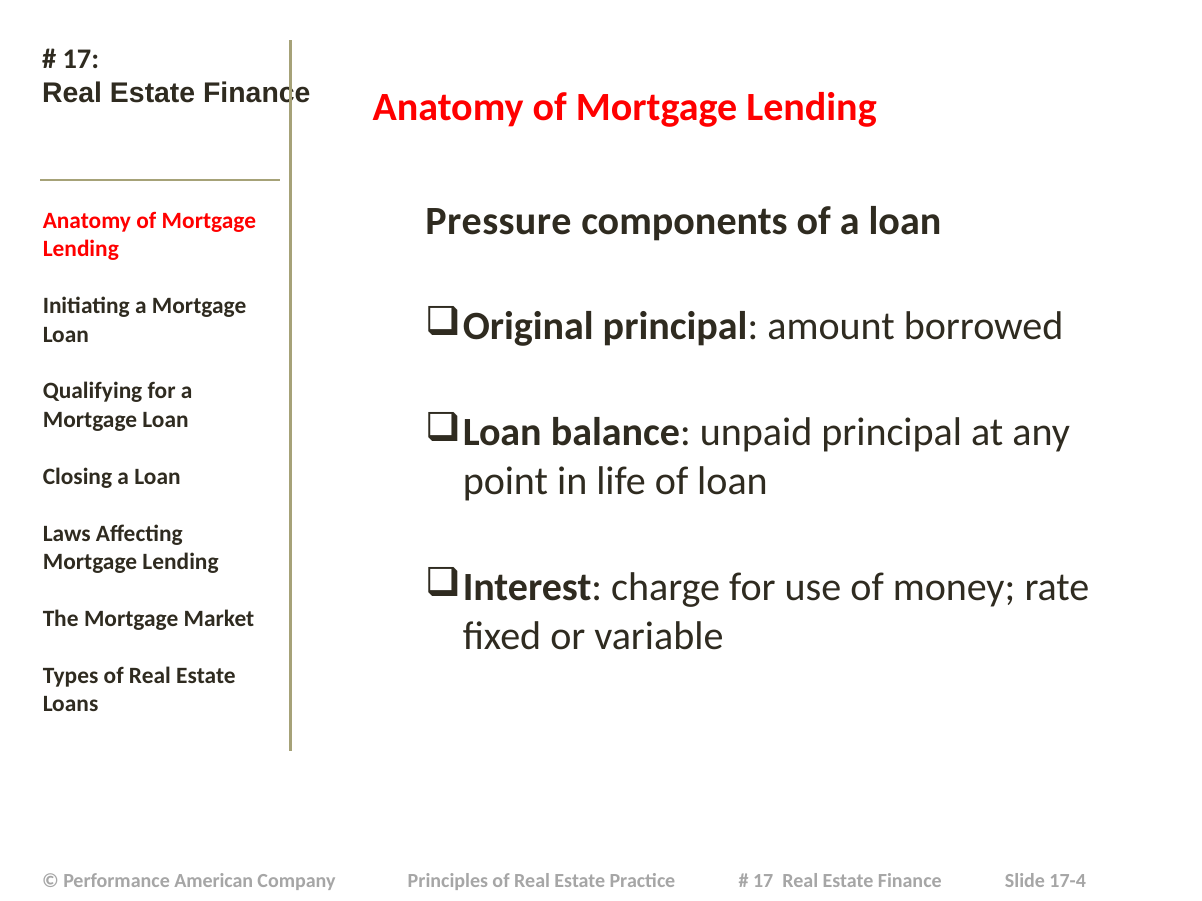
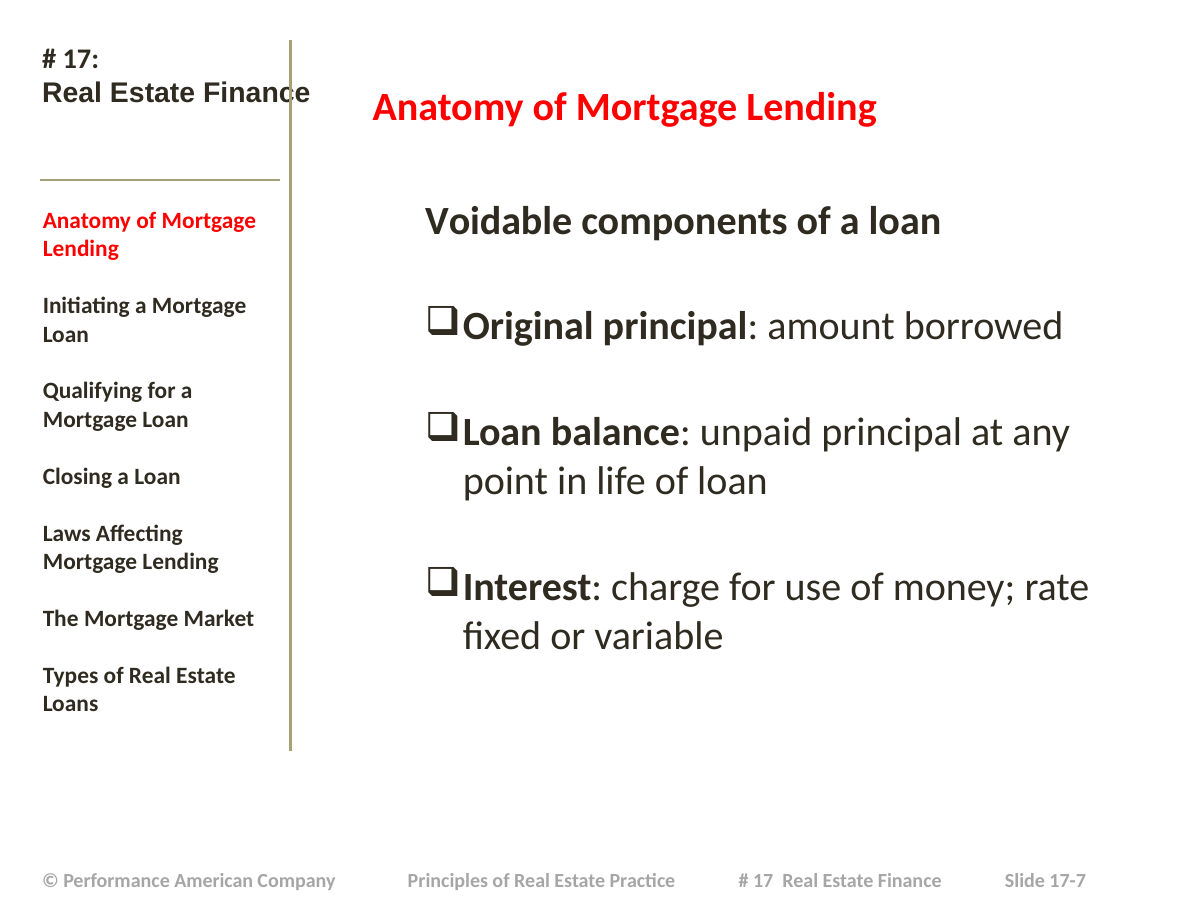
Pressure: Pressure -> Voidable (499, 221)
17-4: 17-4 -> 17-7 (1068, 881)
